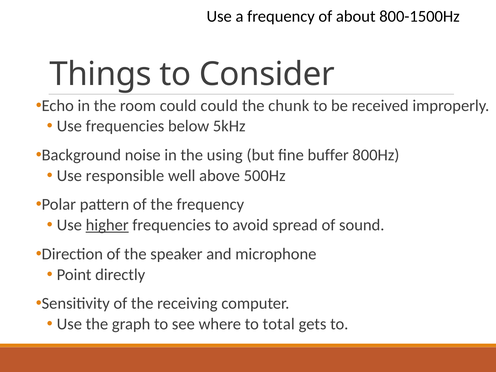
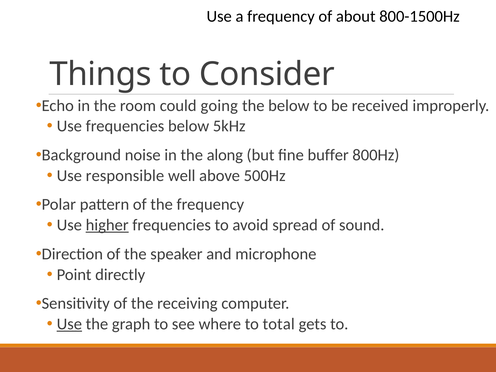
could could: could -> going (219, 106)
the chunk: chunk -> below (289, 106)
using: using -> along (225, 155)
Use underline: none -> present (69, 324)
